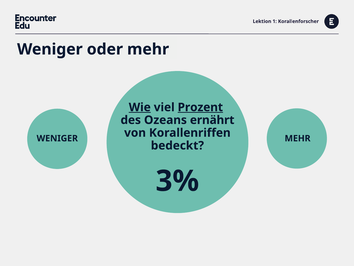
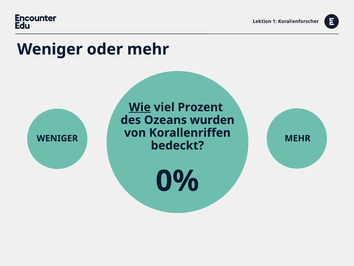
Prozent underline: present -> none (200, 107)
ernährt: ernährt -> wurden (212, 120)
3%: 3% -> 0% (177, 181)
